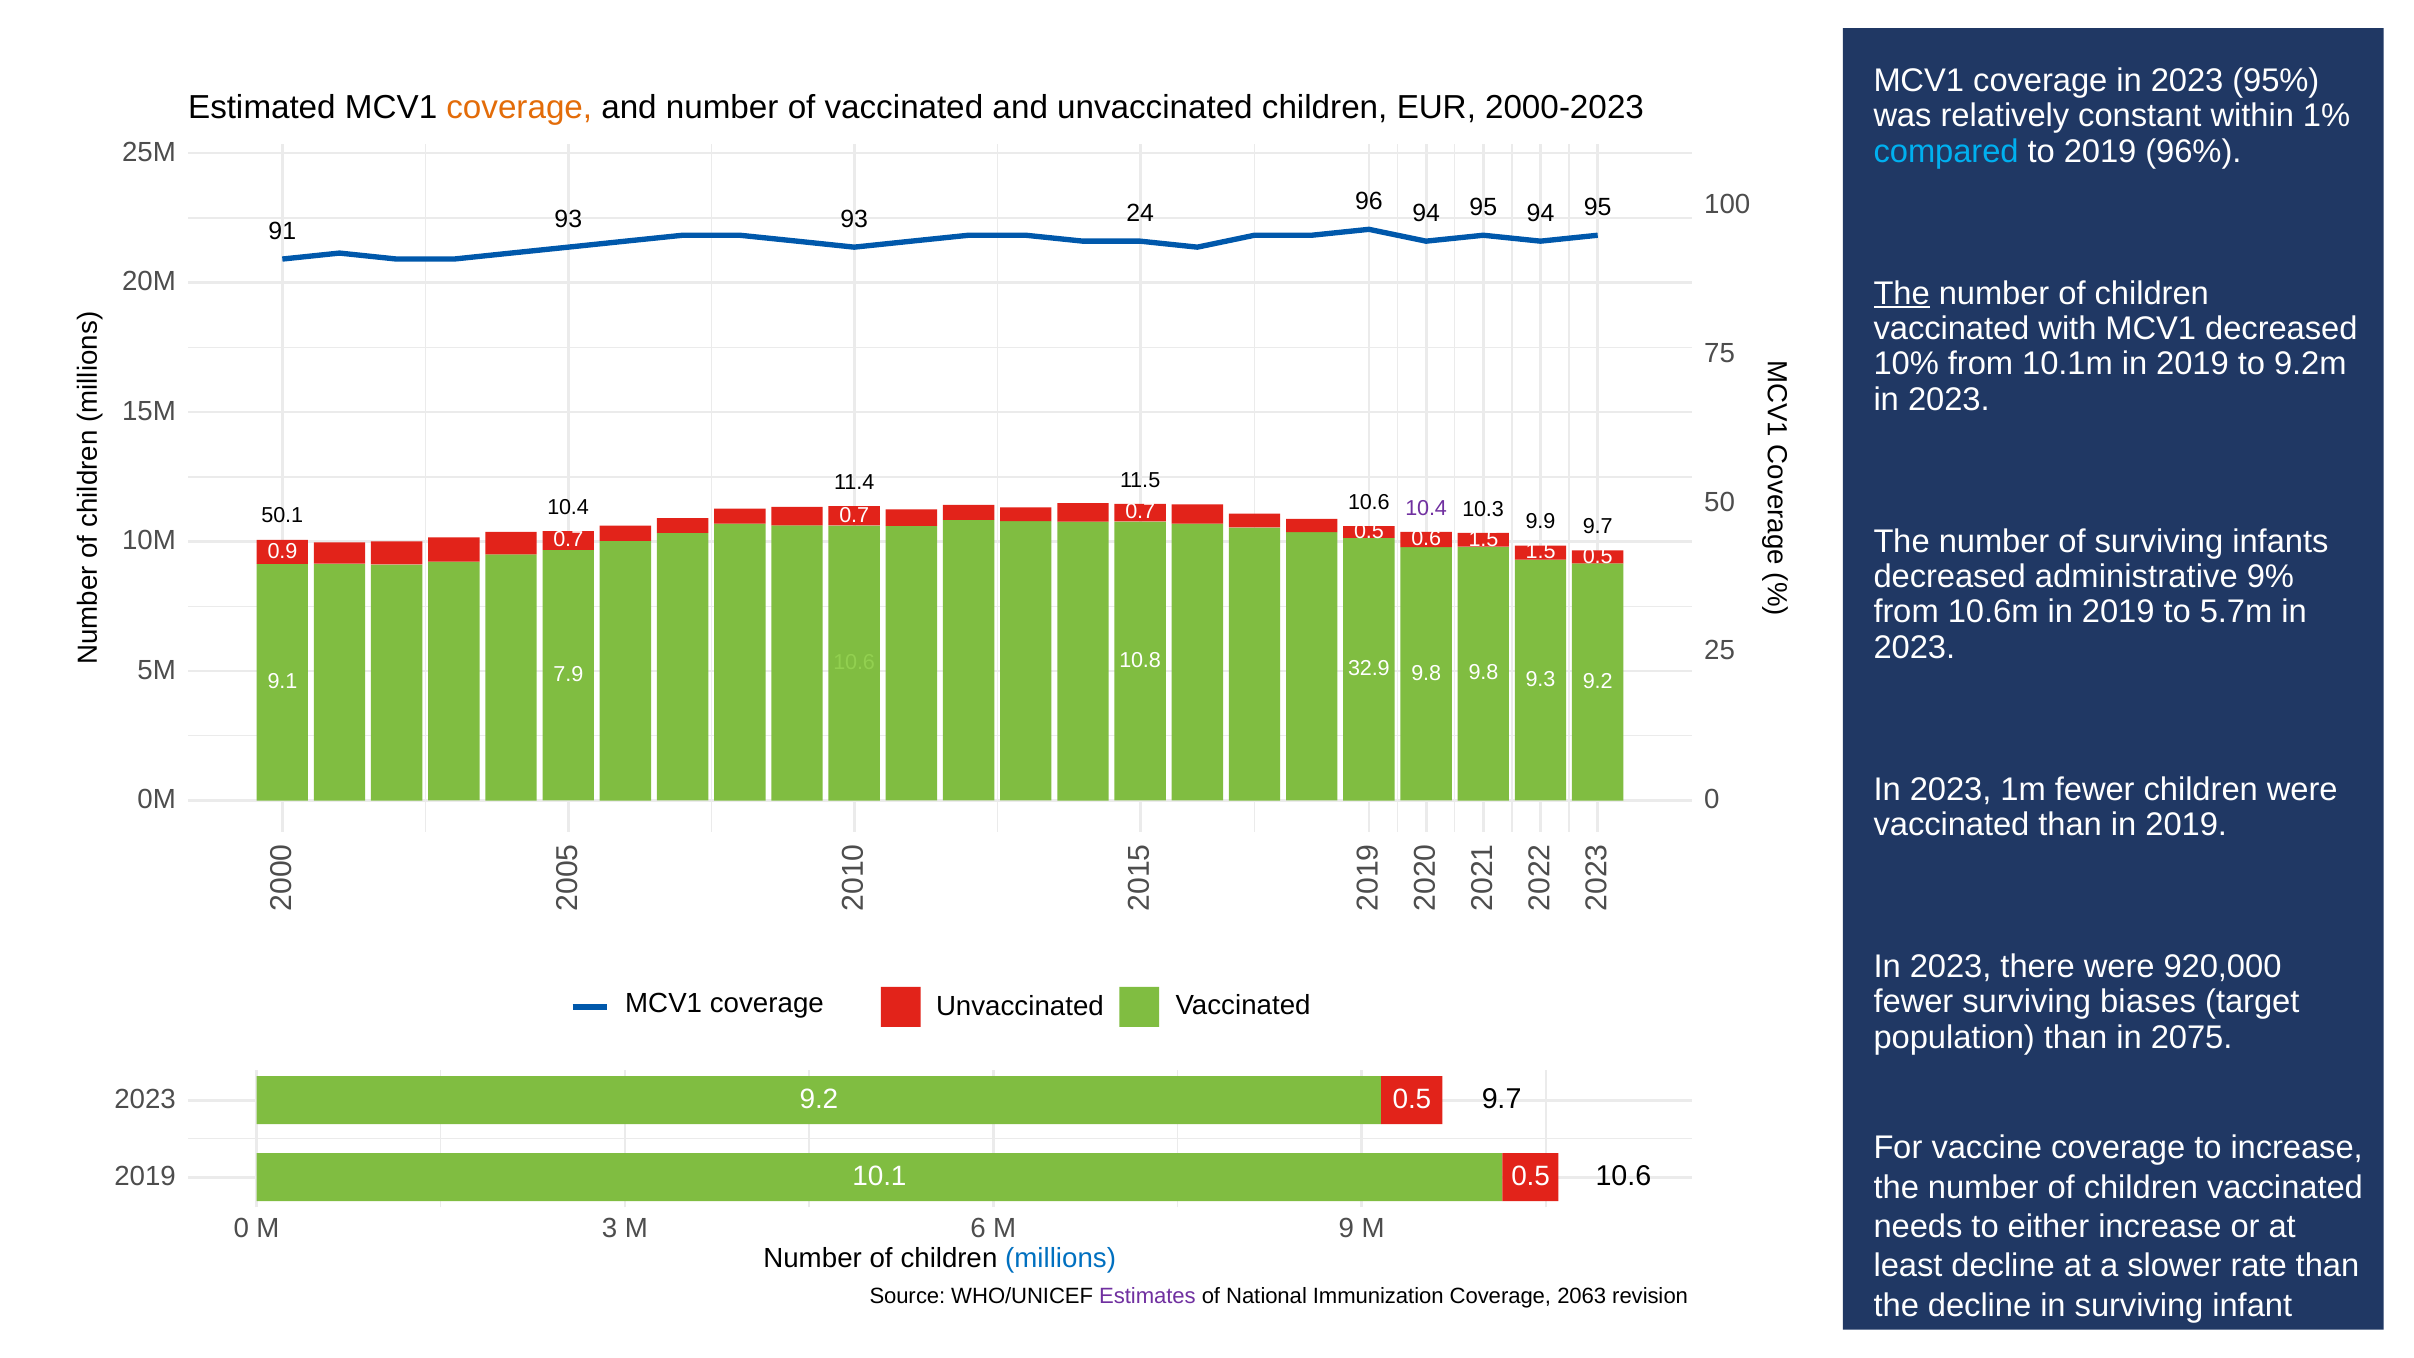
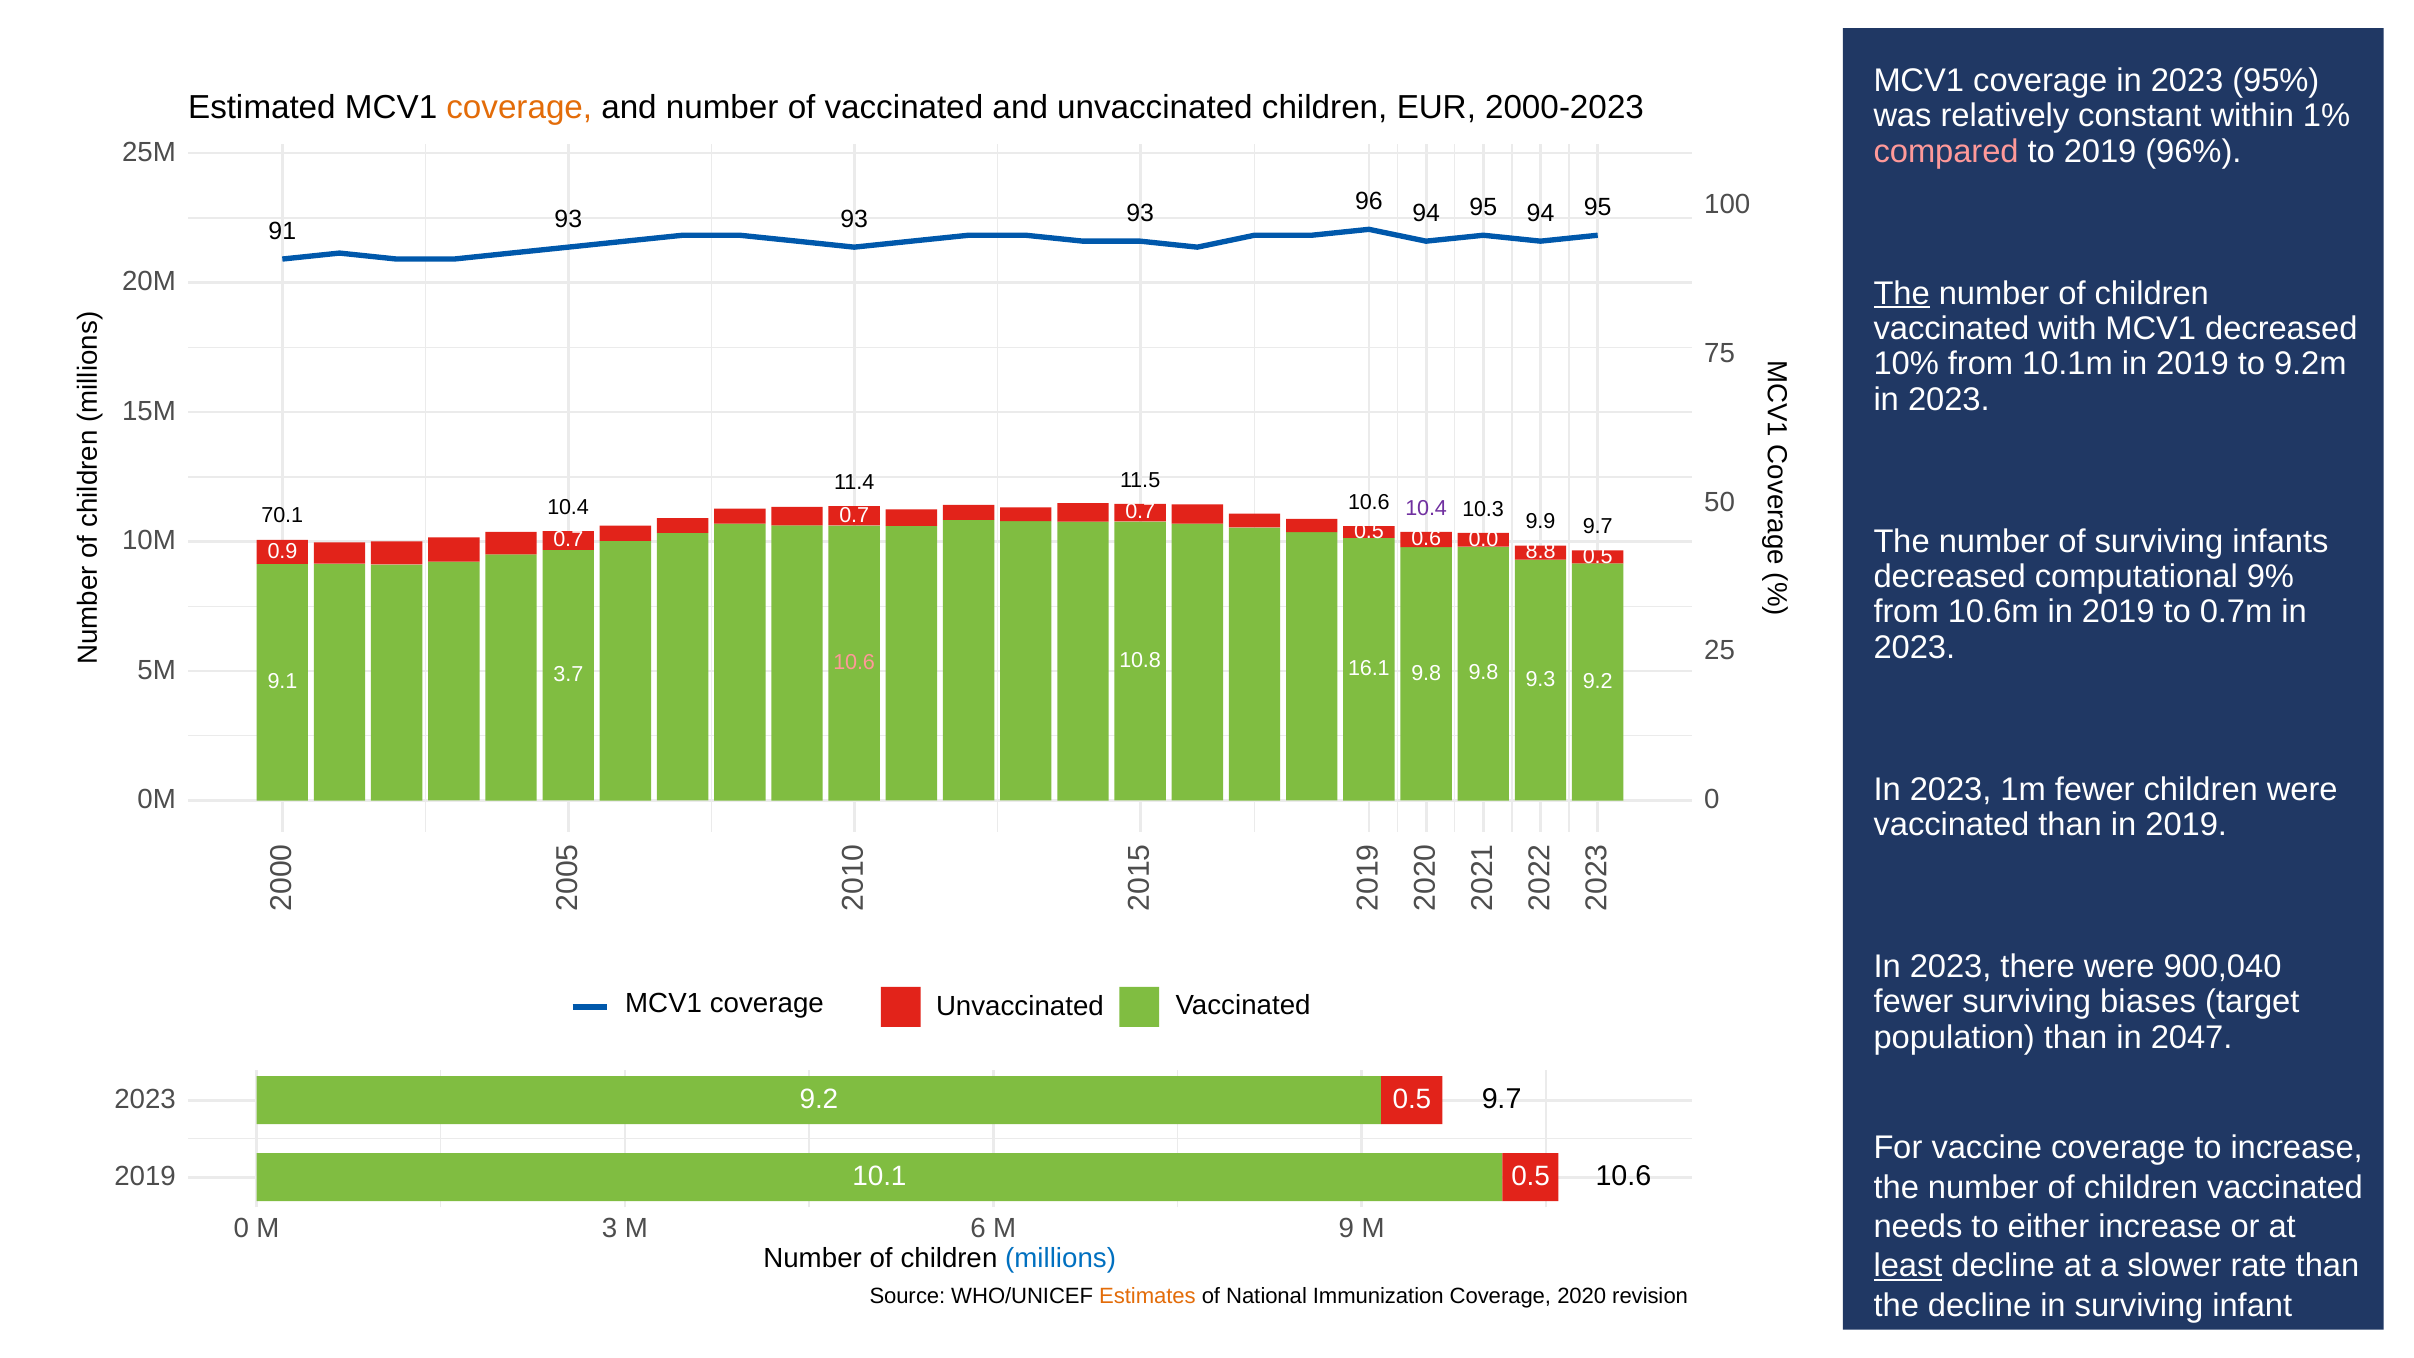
compared colour: light blue -> pink (1946, 151)
93 93 24: 24 -> 93 (1140, 213)
50.1: 50.1 -> 70.1 (282, 516)
1.5: 1.5 -> 0.0 (1483, 539)
1.5: 1.5 -> 8.8 (1541, 552)
administrative: administrative -> computational (2136, 577)
5.7m: 5.7m -> 0.7m (2236, 612)
10.6 colour: light green -> pink (854, 662)
32.9: 32.9 -> 16.1 (1369, 668)
7.9: 7.9 -> 3.7 (568, 674)
920,000: 920,000 -> 900,040 (2222, 967)
2075: 2075 -> 2047 (2192, 1037)
least underline: none -> present (1908, 1266)
Estimates colour: purple -> orange (1147, 1296)
2063: 2063 -> 2020 (1582, 1296)
